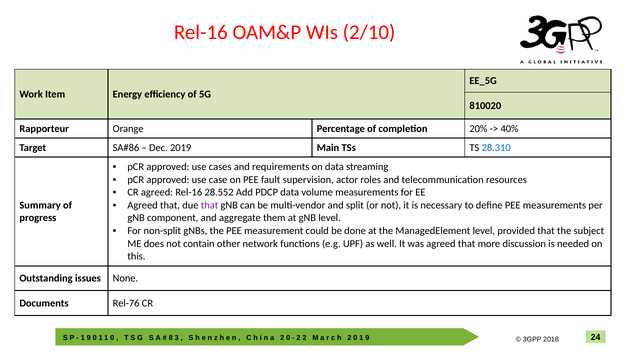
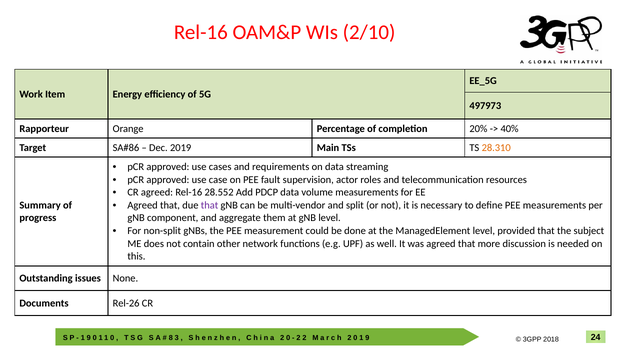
810020: 810020 -> 497973 (485, 106)
28.310 colour: blue -> orange (496, 148)
Rel-76: Rel-76 -> Rel-26 (126, 303)
